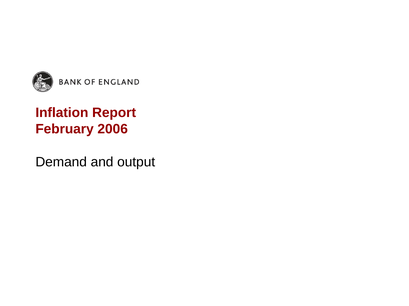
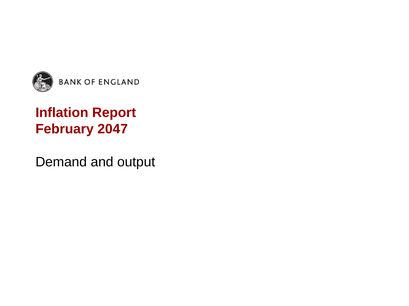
2006: 2006 -> 2047 (113, 129)
